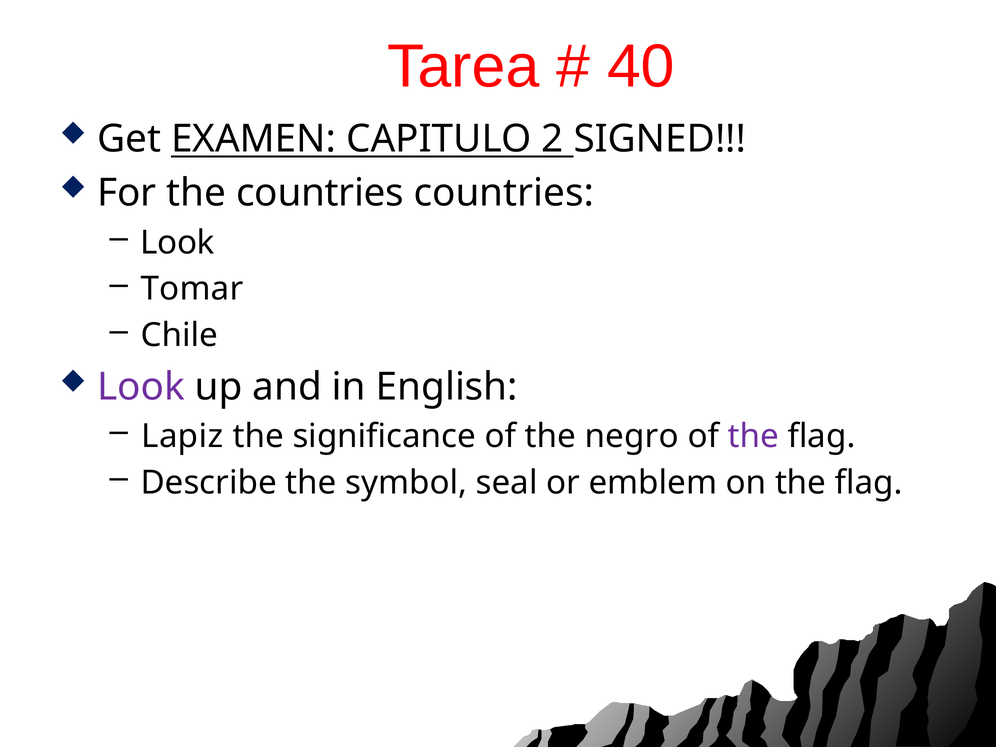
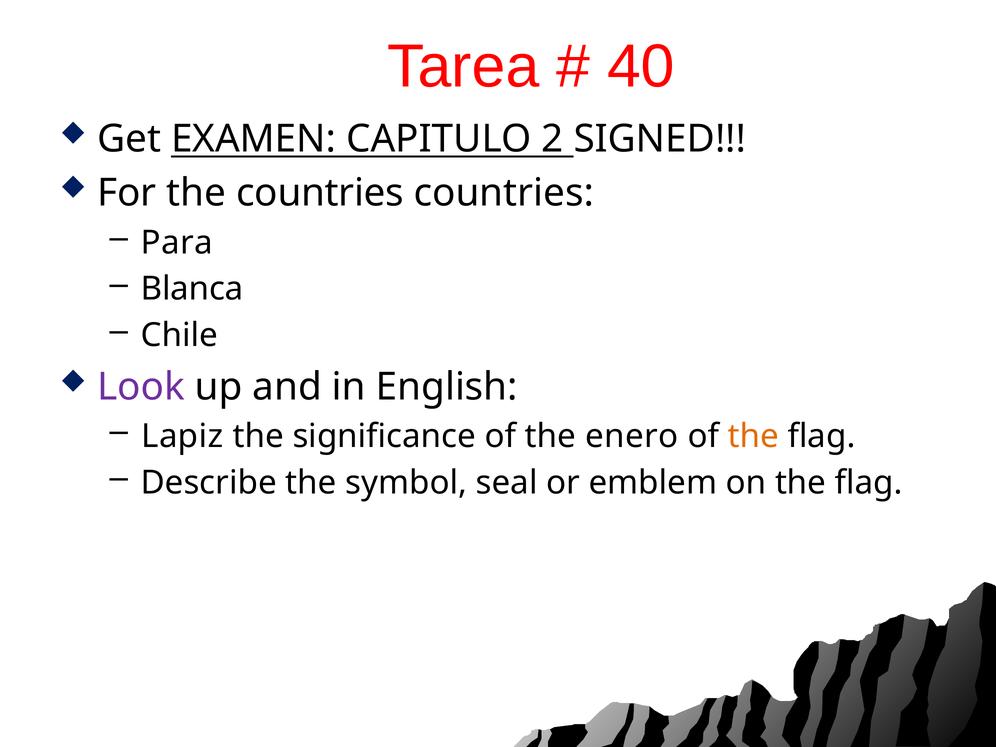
Look: Look -> Para (177, 243)
Tomar: Tomar -> Blanca (192, 289)
negro: negro -> enero (632, 436)
the colour: purple -> orange (753, 436)
